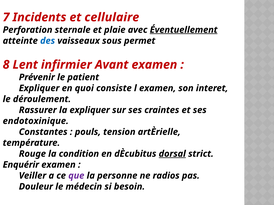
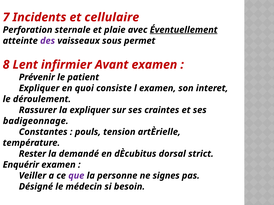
des colour: blue -> purple (48, 41)
endotoxinique: endotoxinique -> badigeonnage (36, 121)
Rouge: Rouge -> Rester (32, 154)
condition: condition -> demandé (79, 154)
dorsal underline: present -> none (172, 154)
radios: radios -> signes (166, 176)
Douleur: Douleur -> Désigné (36, 187)
